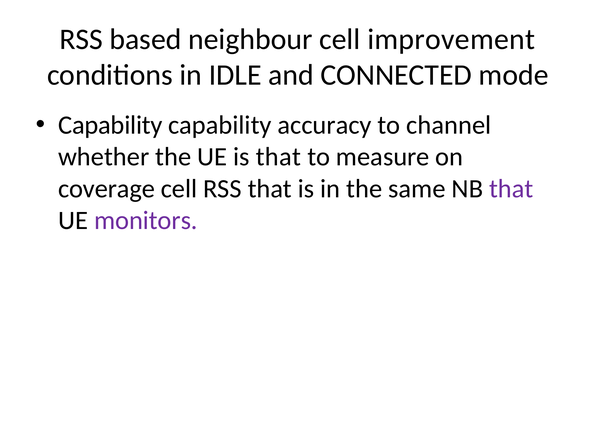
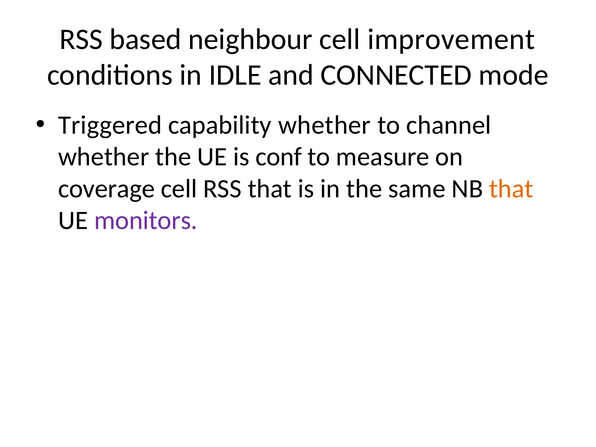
Capability: Capability -> Triggered (110, 125)
capability accuracy: accuracy -> whether (324, 125)
is that: that -> conf (279, 157)
that colour: purple -> orange (511, 189)
